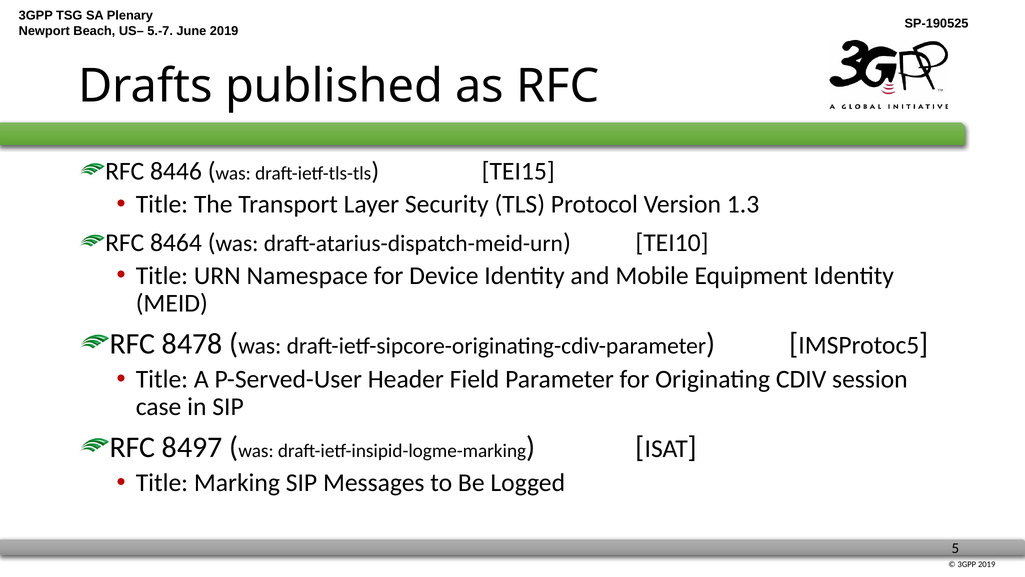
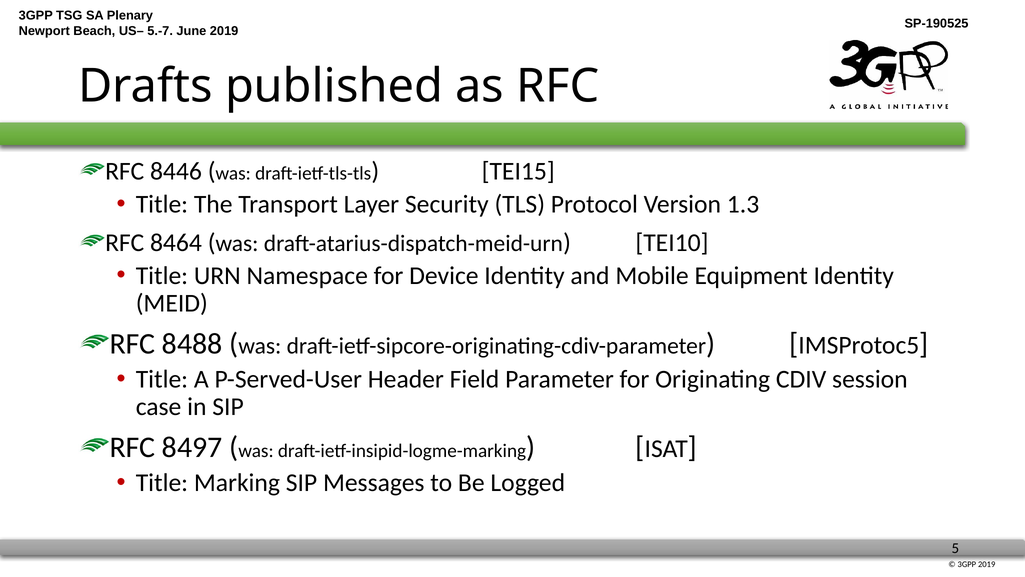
8478: 8478 -> 8488 (192, 344)
